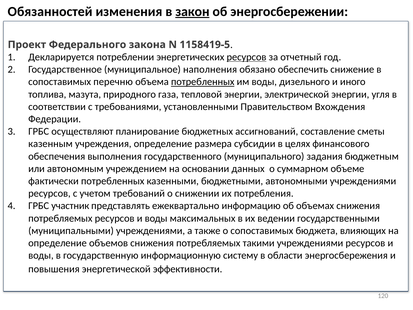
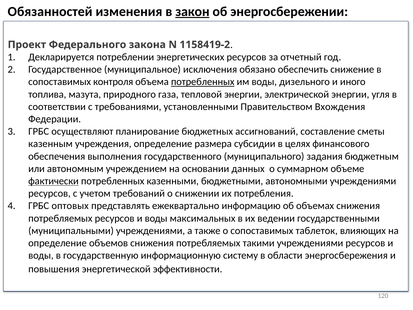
1158419-5: 1158419-5 -> 1158419-2 (205, 45)
ресурсов underline: present -> none (247, 57)
наполнения: наполнения -> исключения (210, 69)
перечню: перечню -> контроля (113, 82)
фактически underline: none -> present (54, 181)
участник: участник -> оптовых (70, 206)
бюджета: бюджета -> таблеток (317, 230)
